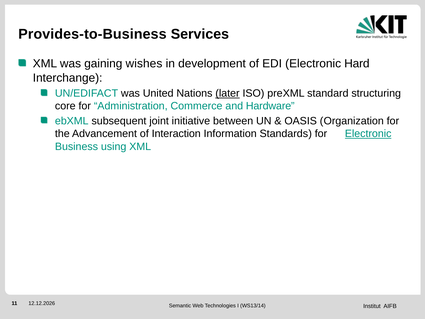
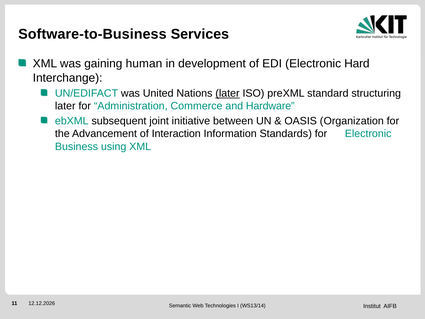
Provides-to-Business: Provides-to-Business -> Software-to-Business (92, 34)
wishes: wishes -> human (144, 64)
core: core -> later (65, 106)
Electronic underline: present -> none (368, 134)
